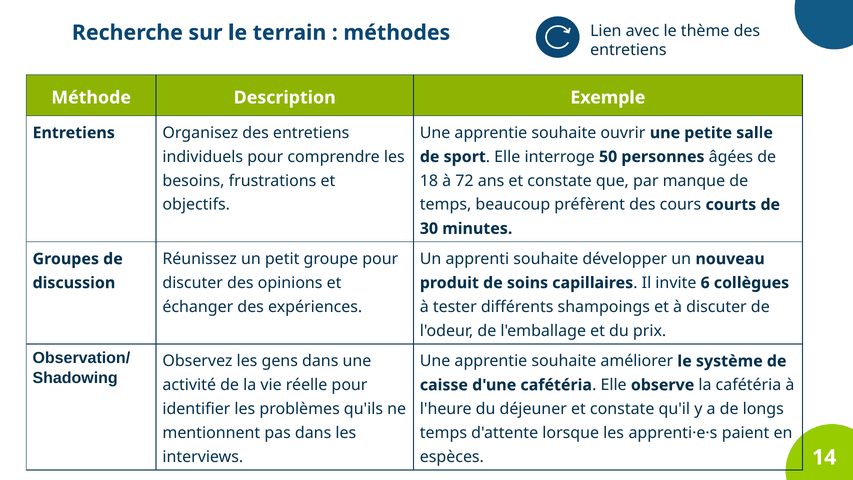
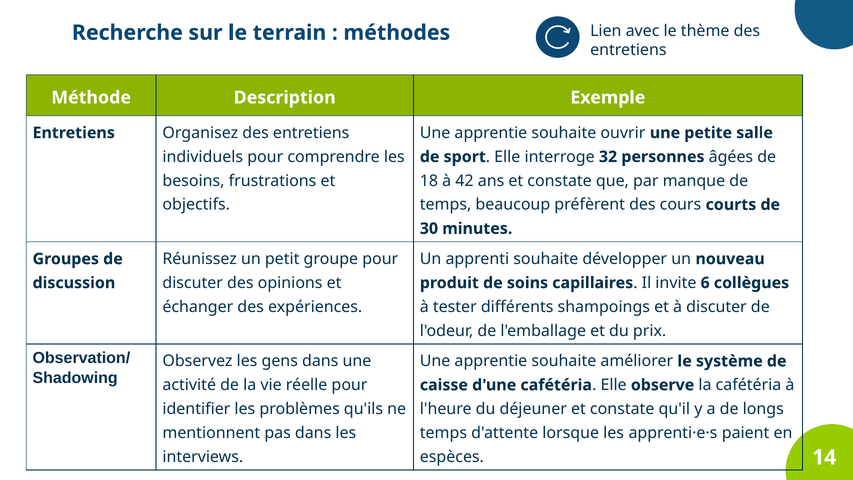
50: 50 -> 32 (608, 157)
72: 72 -> 42 (464, 181)
